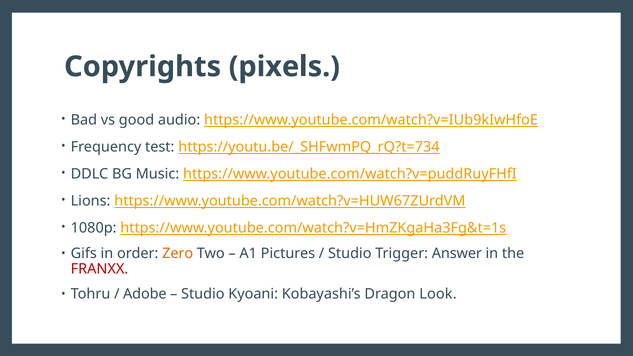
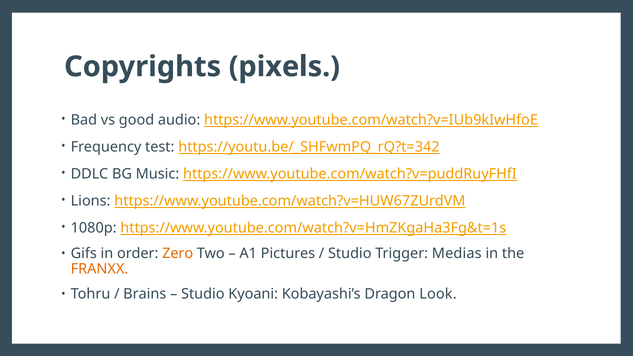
https://youtu.be/_SHFwmPQ_rQ?t=734: https://youtu.be/_SHFwmPQ_rQ?t=734 -> https://youtu.be/_SHFwmPQ_rQ?t=342 (309, 147)
Answer: Answer -> Medias (457, 253)
FRANXX colour: red -> orange (100, 269)
Adobe: Adobe -> Brains (145, 294)
